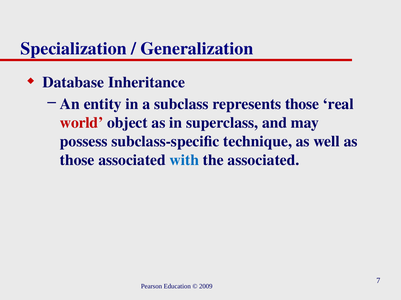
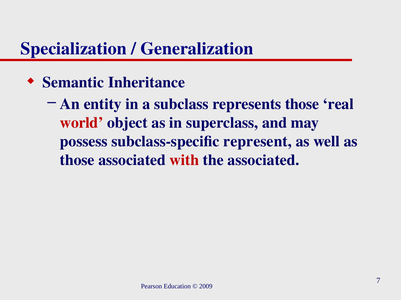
Database: Database -> Semantic (73, 83)
technique: technique -> represent (258, 142)
with colour: blue -> red (184, 161)
